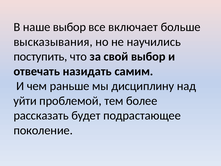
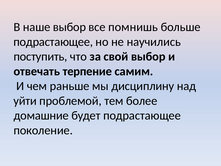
включает: включает -> помнишь (133, 27)
высказывания: высказывания -> подрастающее (53, 42)
назидать: назидать -> терпение (87, 71)
рассказать: рассказать -> домашние (41, 115)
